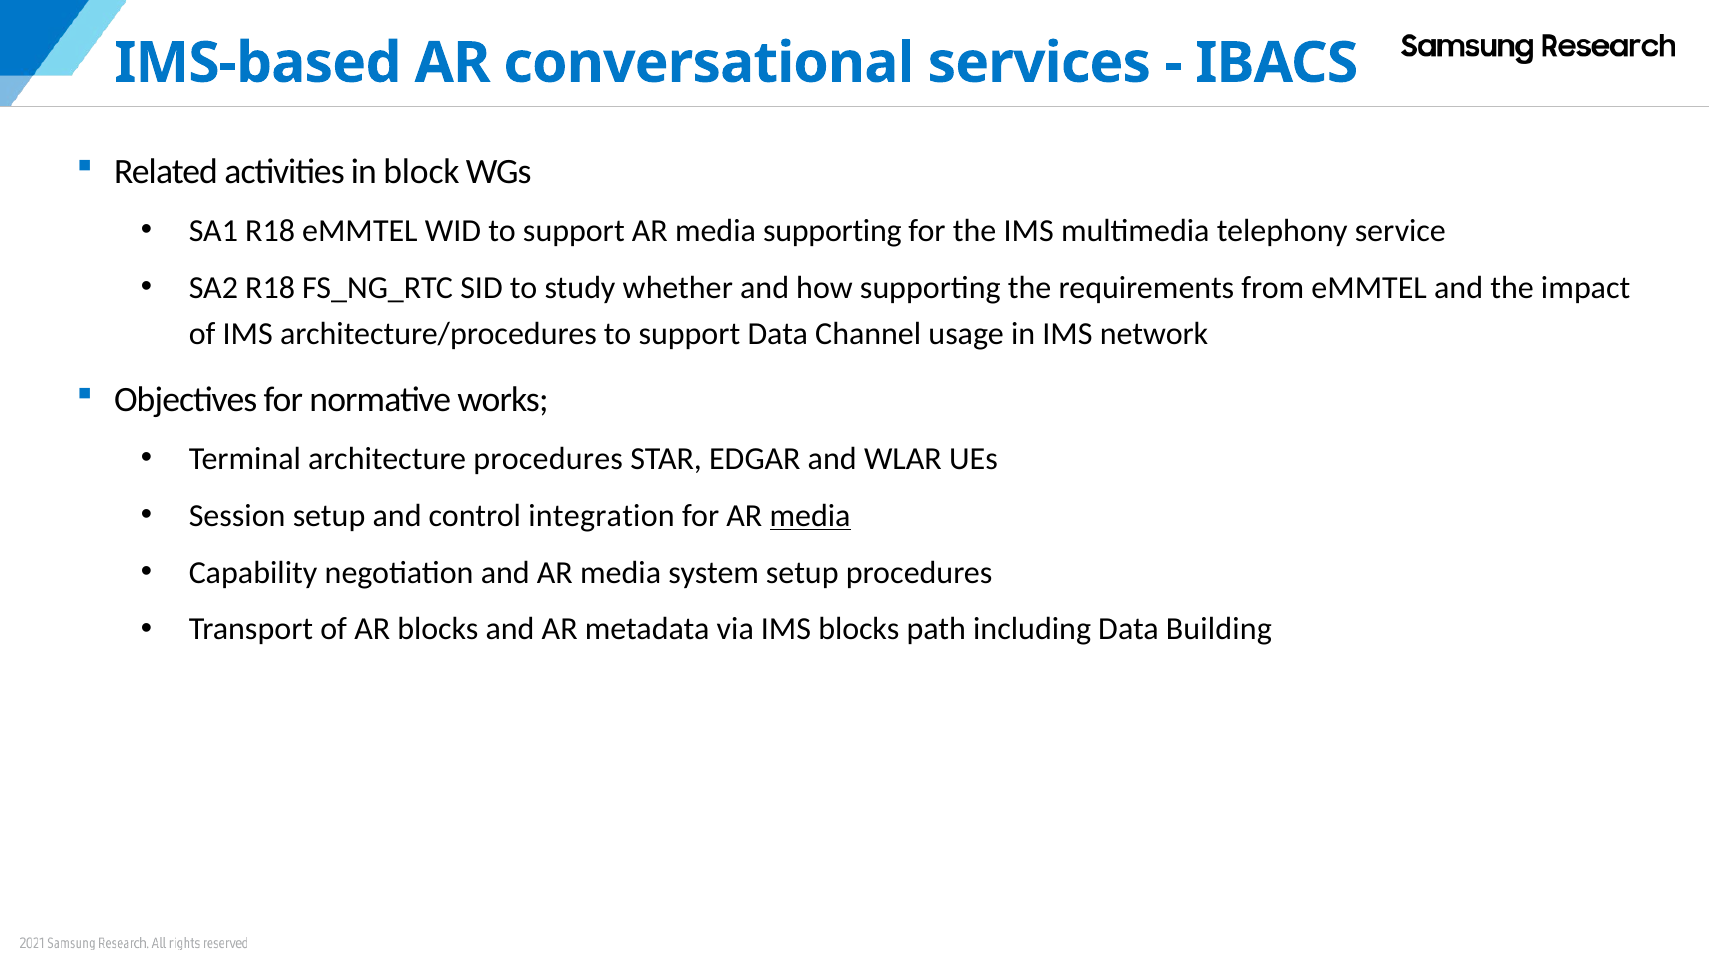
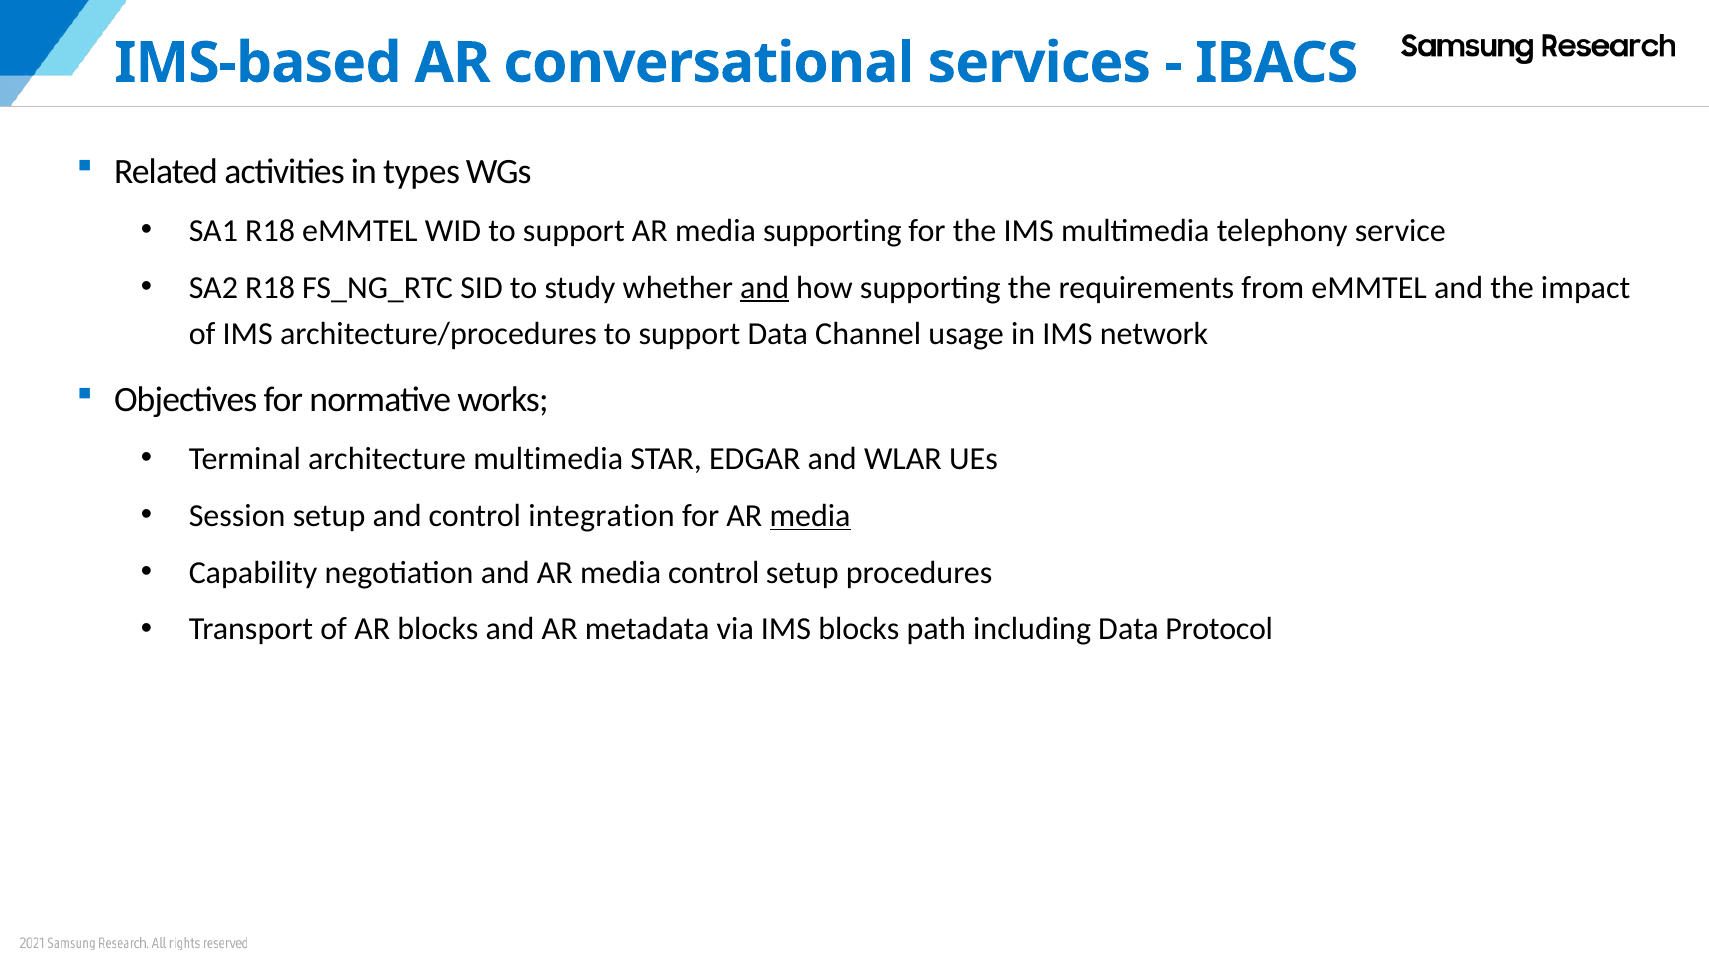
block: block -> types (422, 172)
and underline: none -> present (765, 288)
architecture procedures: procedures -> multimedia (548, 459)
media system: system -> control (714, 573)
Building: Building -> Protocol (1219, 630)
